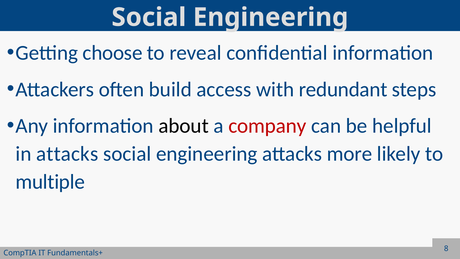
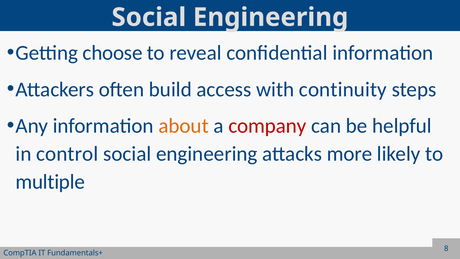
redundant: redundant -> continuity (343, 89)
about colour: black -> orange (184, 126)
in attacks: attacks -> control (67, 154)
